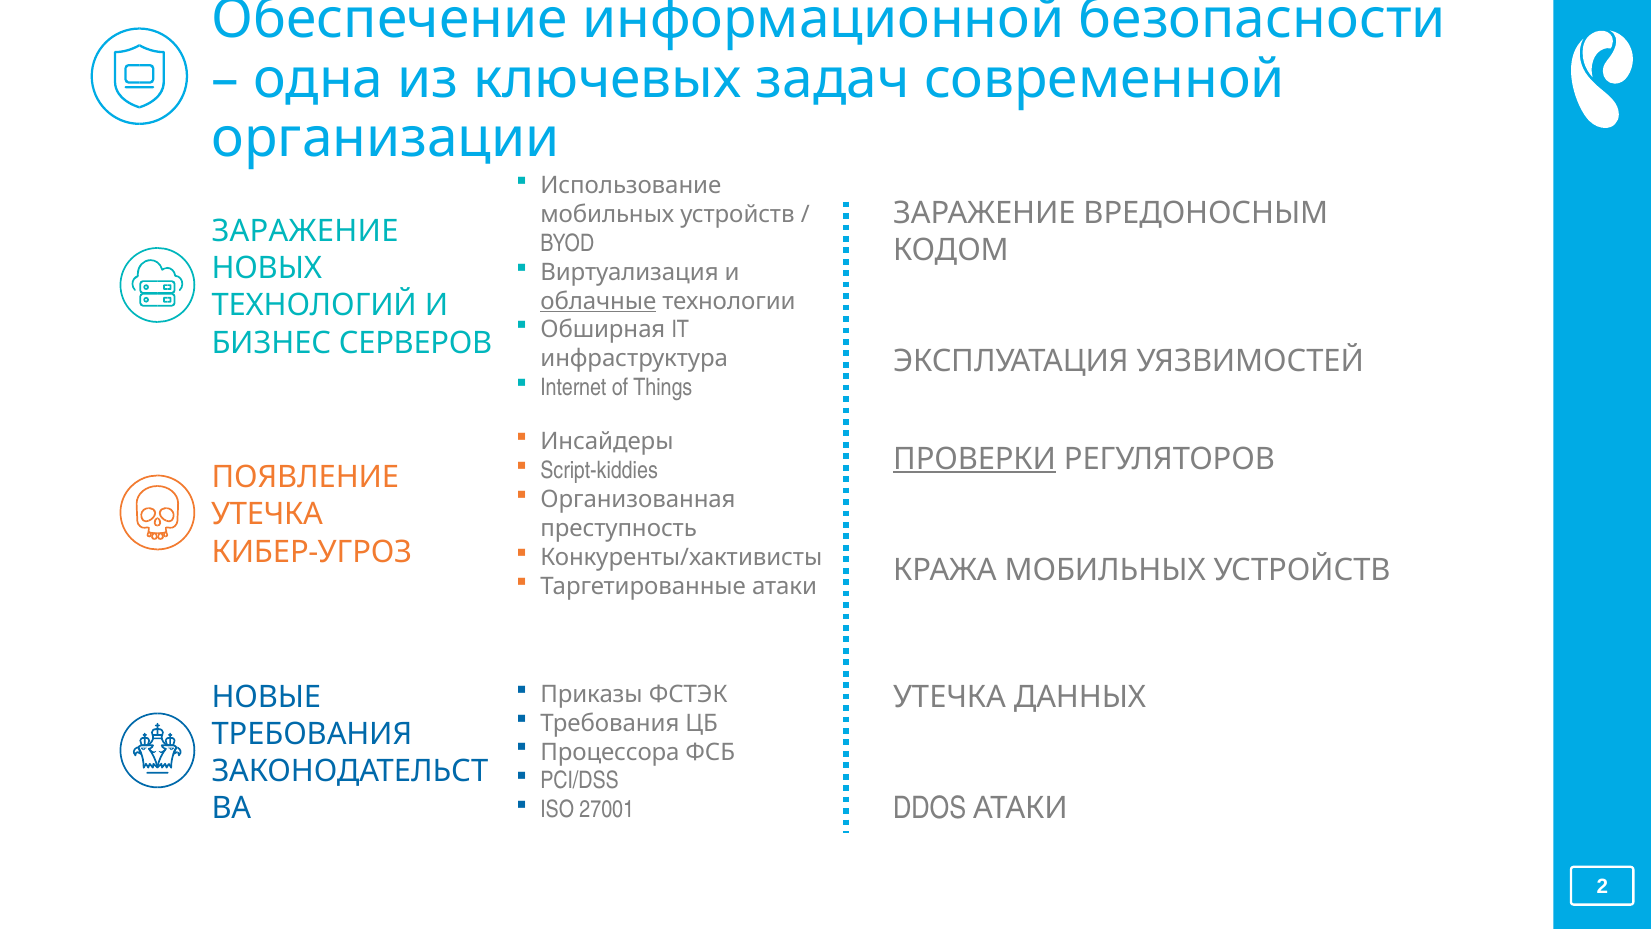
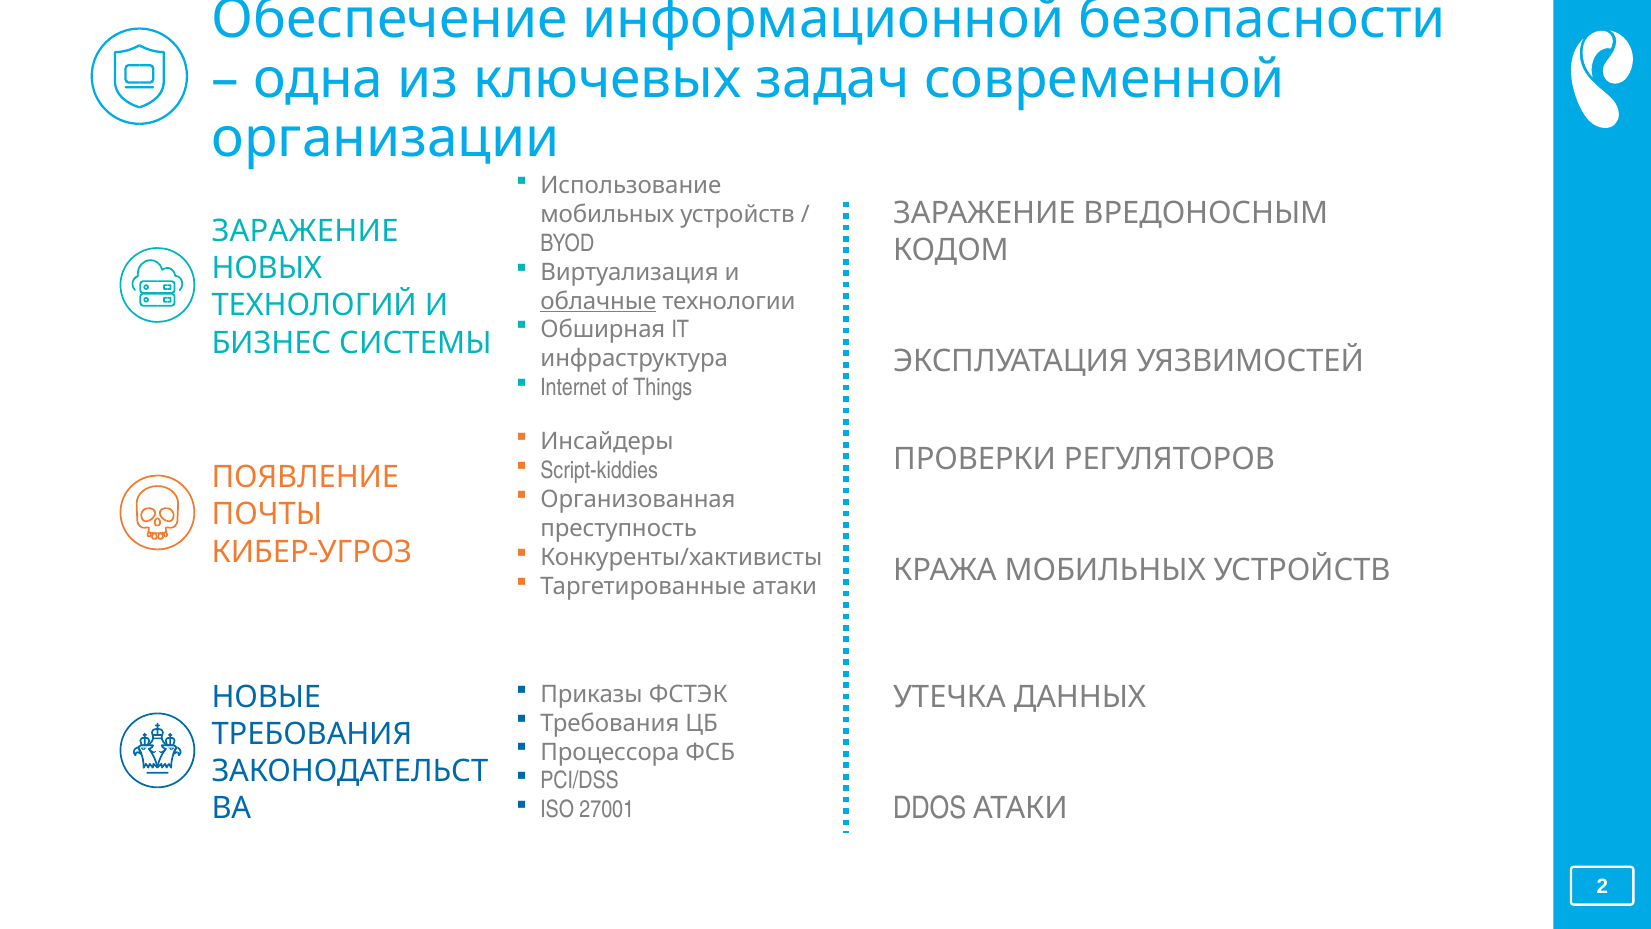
СЕРВЕРОВ: СЕРВЕРОВ -> СИСТЕМЫ (415, 343)
ПРОВЕРКИ underline: present -> none (975, 459)
УТЕЧКА: УТЕЧКА -> ПОЧТЫ (267, 515)
